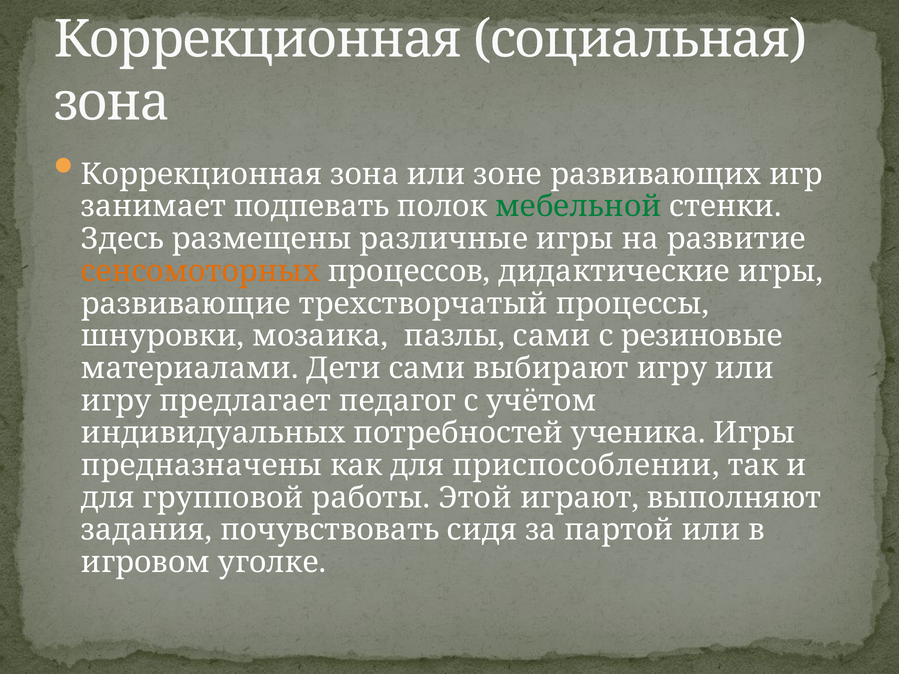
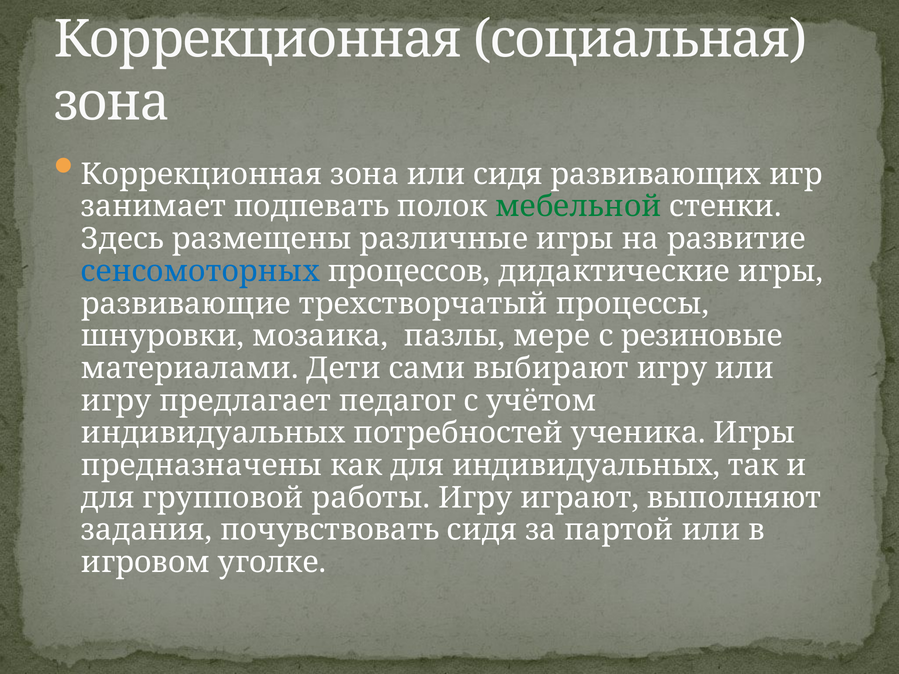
или зоне: зоне -> сидя (508, 174)
сенсомоторных colour: orange -> blue (200, 271)
пазлы сами: сами -> мере (552, 336)
для приспособлении: приспособлении -> индивидуальных (586, 465)
работы Этой: Этой -> Игру (475, 498)
